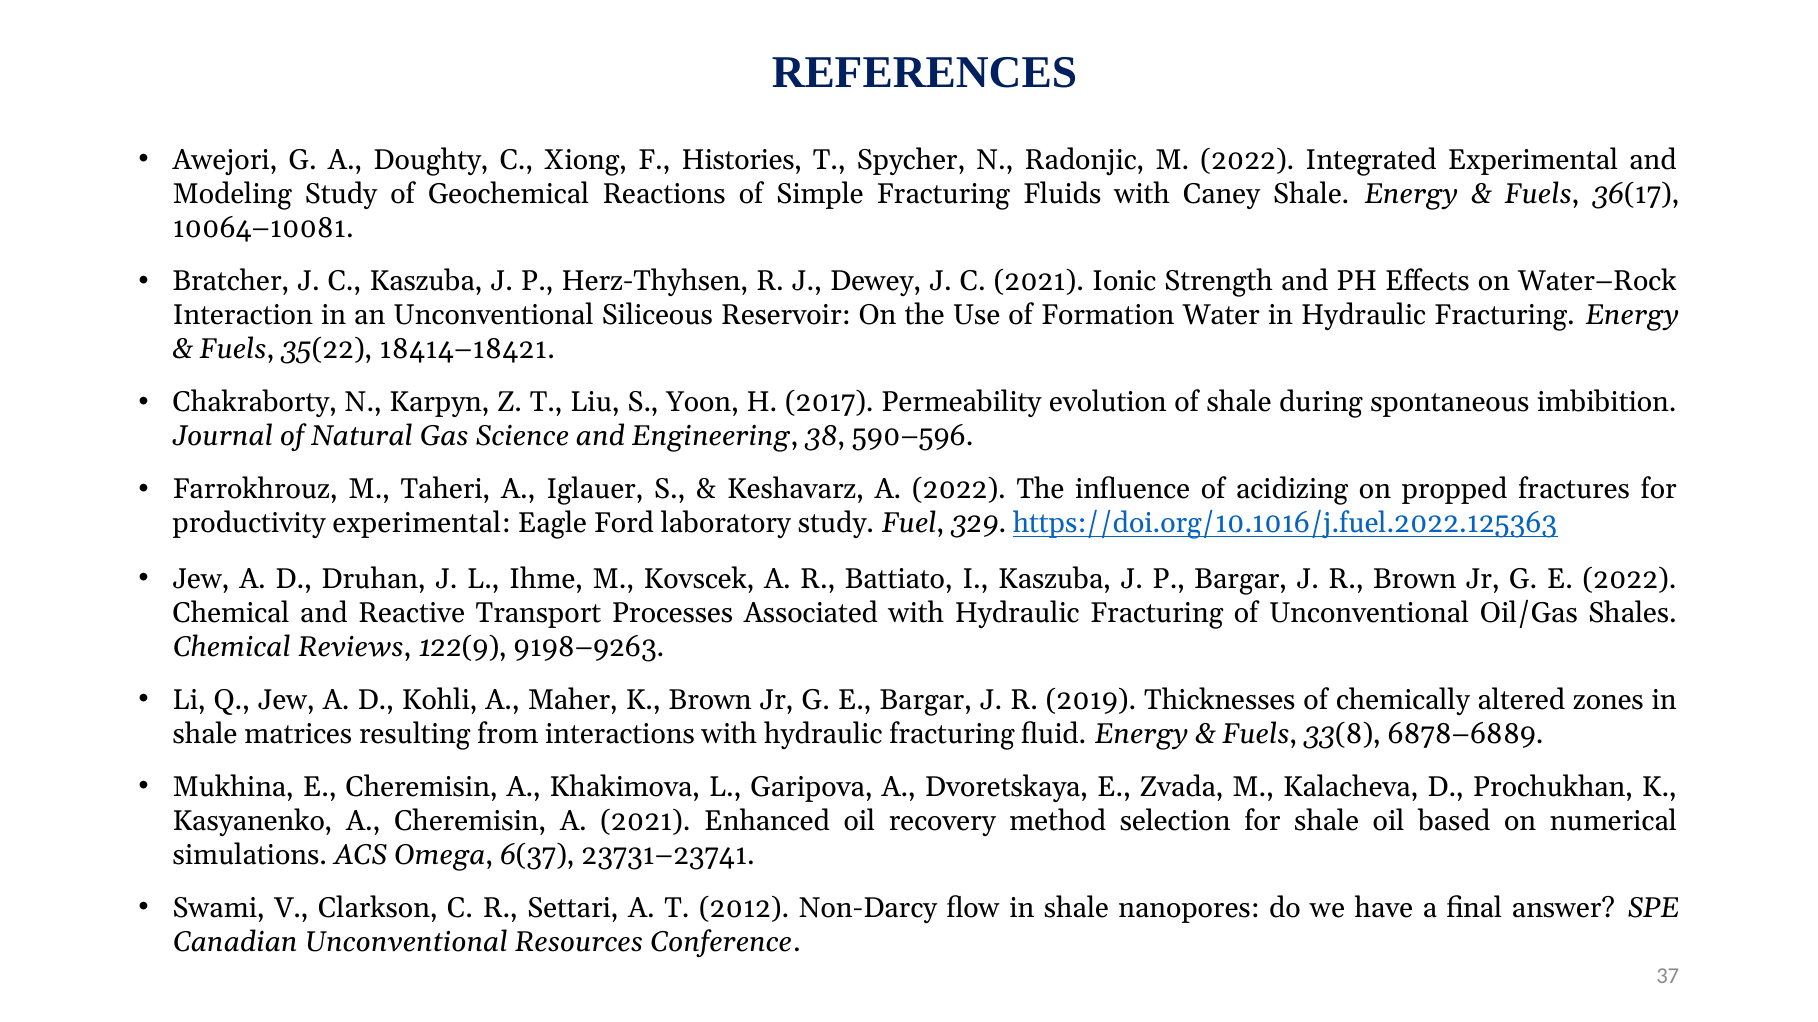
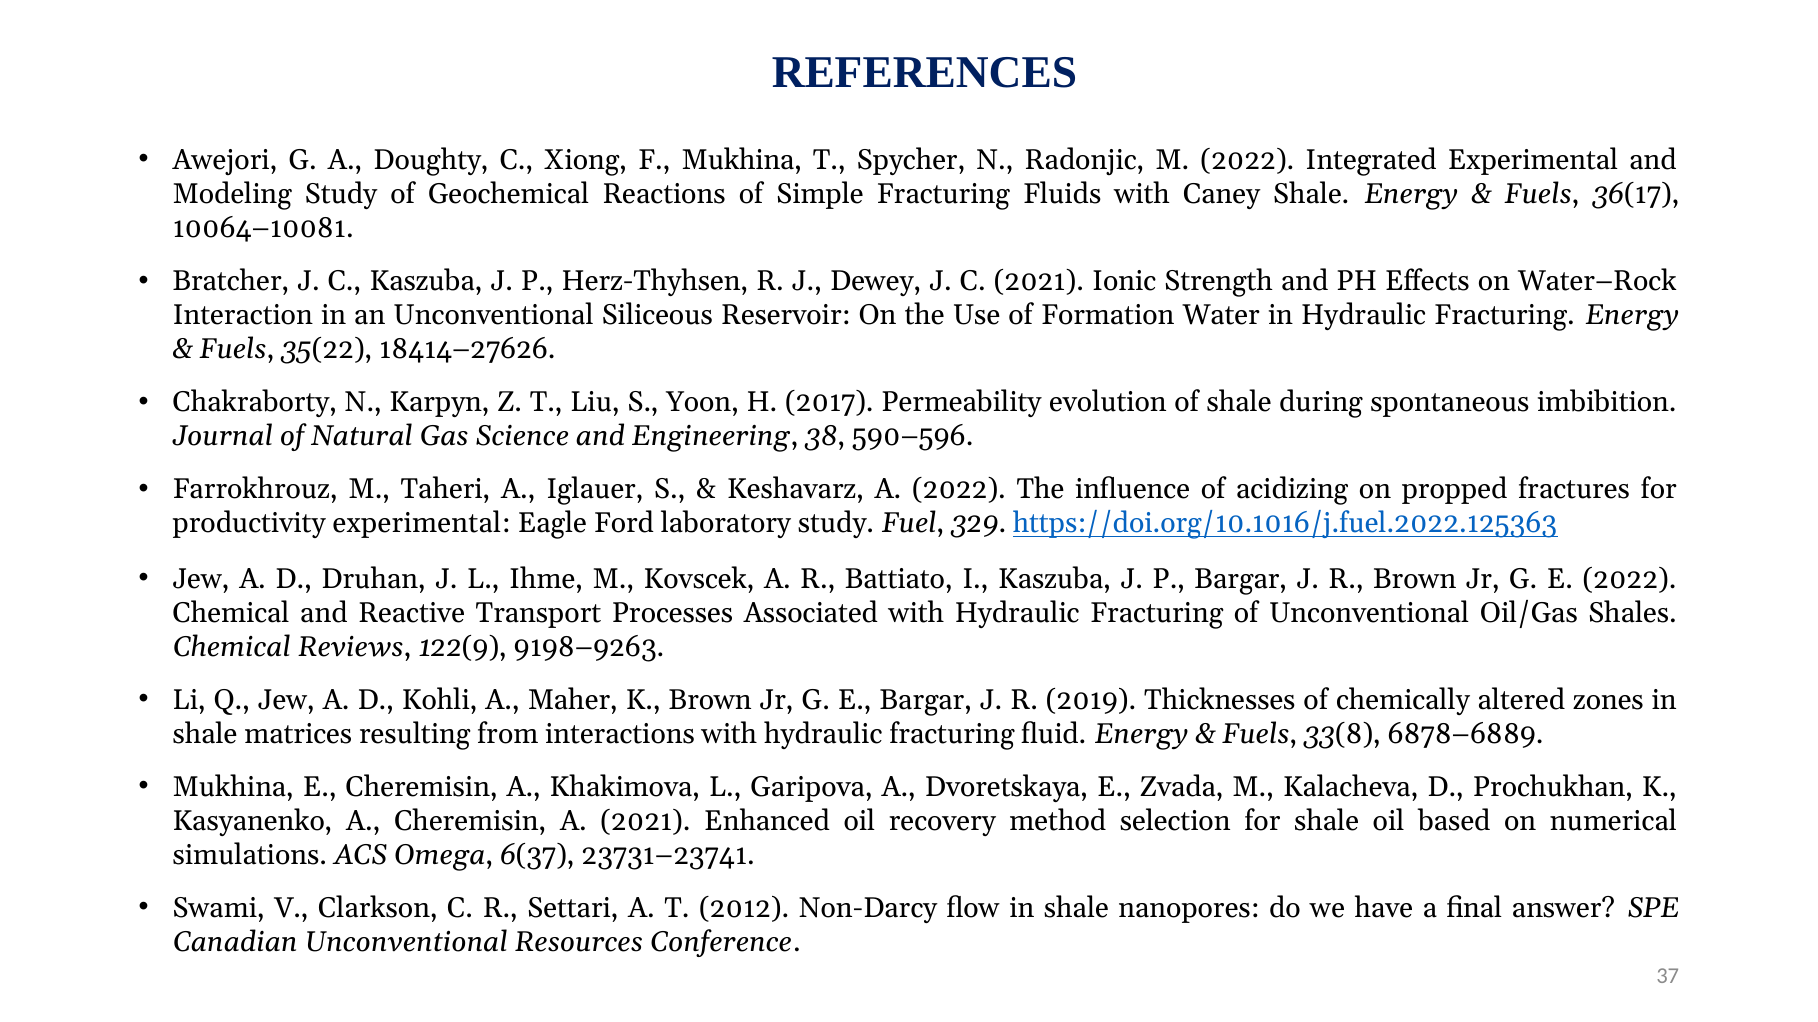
F Histories: Histories -> Mukhina (742, 160)
18414–18421: 18414–18421 -> 18414–27626 (467, 350)
